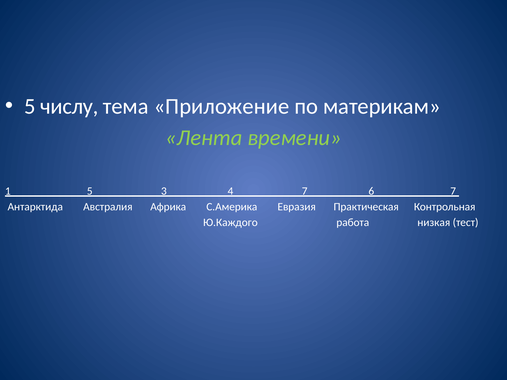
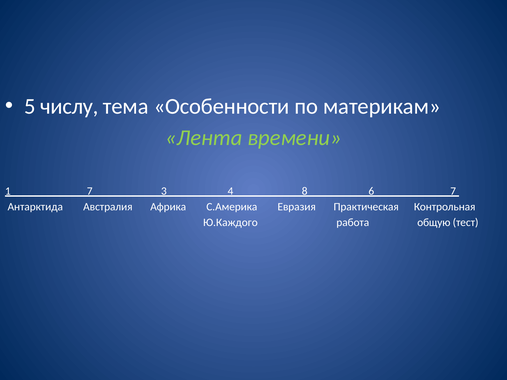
Приложение: Приложение -> Особенности (222, 106)
1 5: 5 -> 7 (90, 191)
4 7: 7 -> 8 (305, 191)
низкая: низкая -> общую (434, 223)
